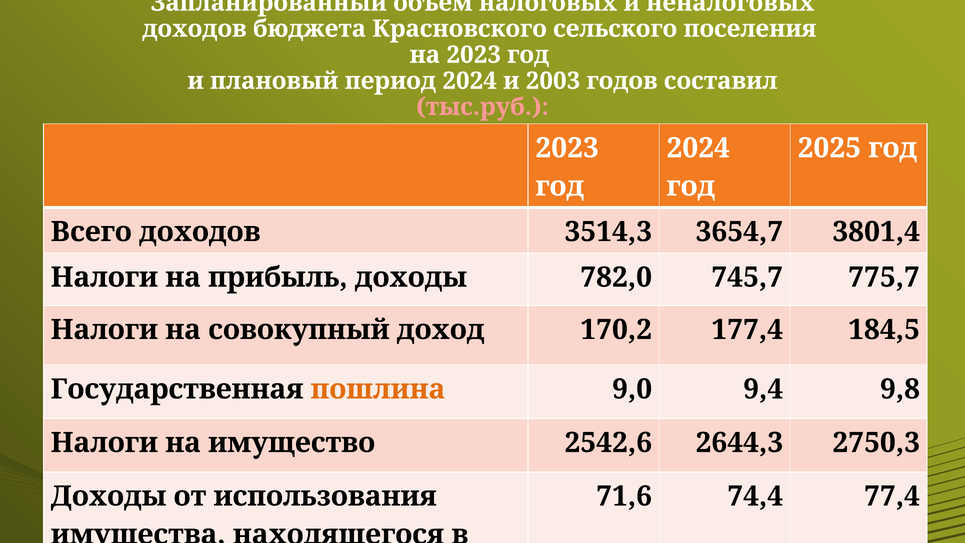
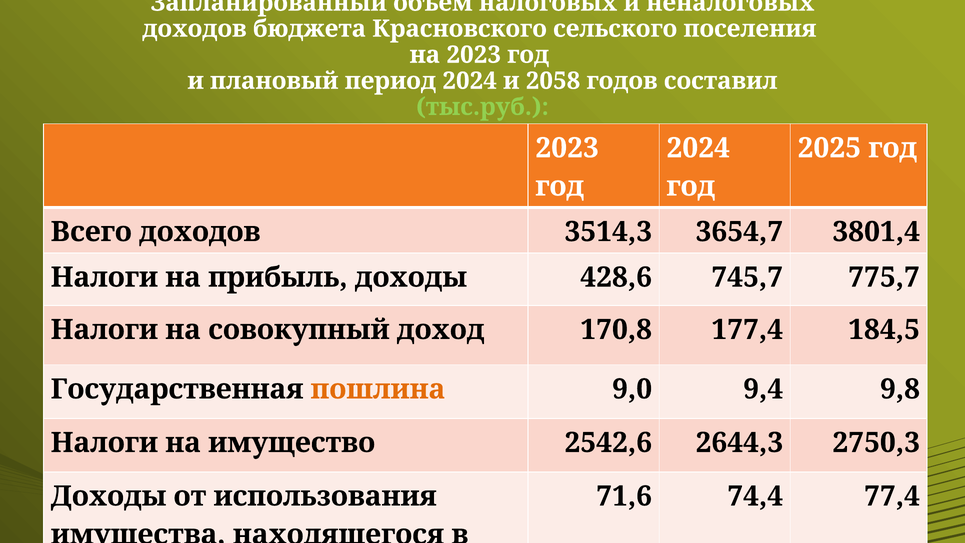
2003: 2003 -> 2058 (553, 81)
тыс.руб colour: pink -> light green (482, 107)
782,0: 782,0 -> 428,6 (616, 277)
170,2: 170,2 -> 170,8 (616, 330)
